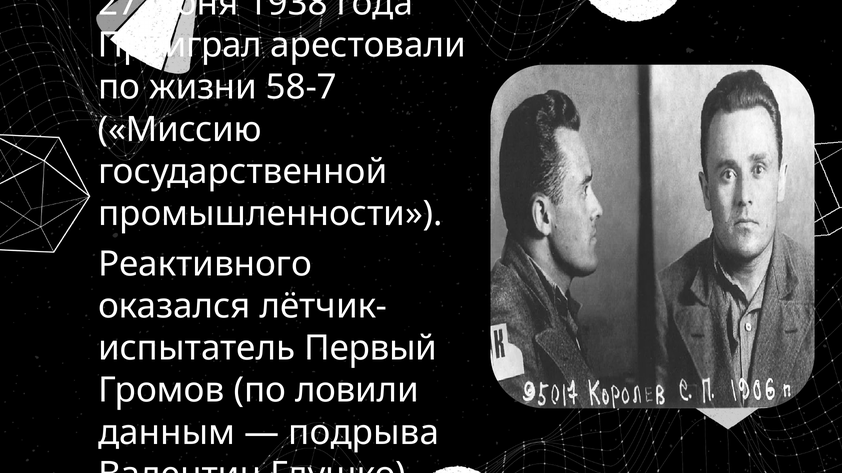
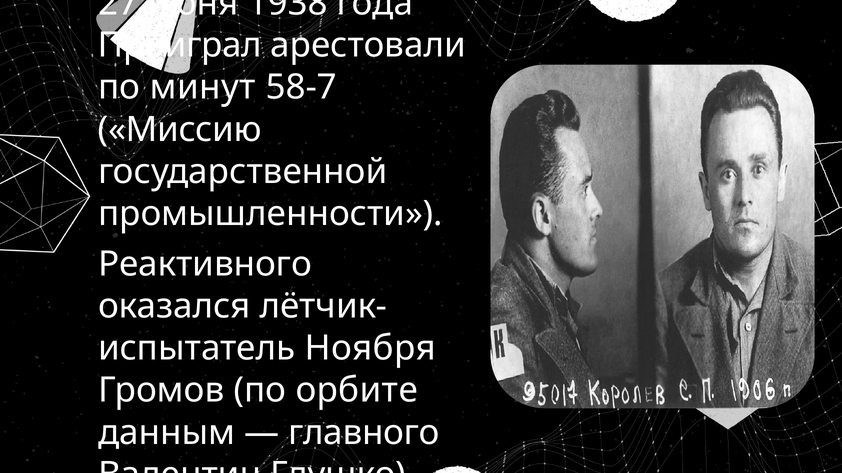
жизни: жизни -> минут (203, 88)
Первый: Первый -> Ноября (370, 349)
ловили: ловили -> орбите (357, 391)
подрыва: подрыва -> главного (364, 433)
